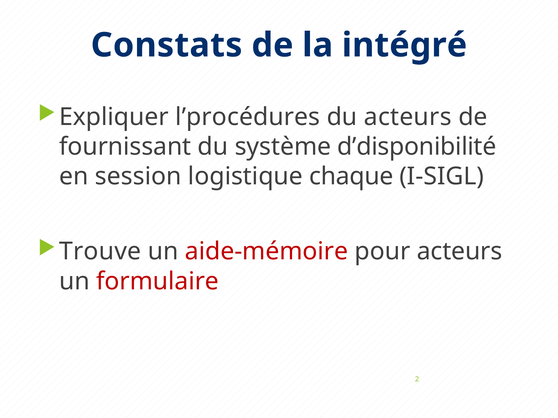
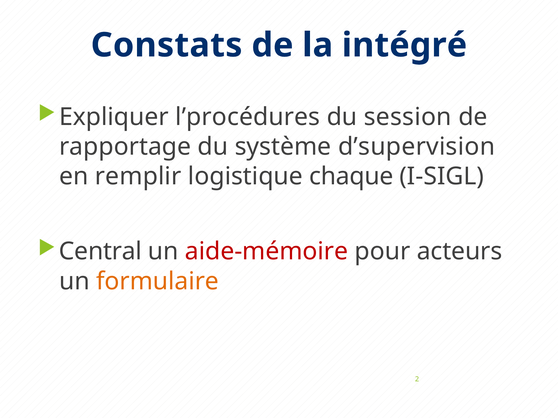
du acteurs: acteurs -> session (408, 117)
fournissant: fournissant -> rapportage (125, 147)
d’disponibilité: d’disponibilité -> d’supervision (417, 147)
session: session -> remplir (138, 177)
Trouve: Trouve -> Central (100, 252)
formulaire colour: red -> orange (158, 282)
